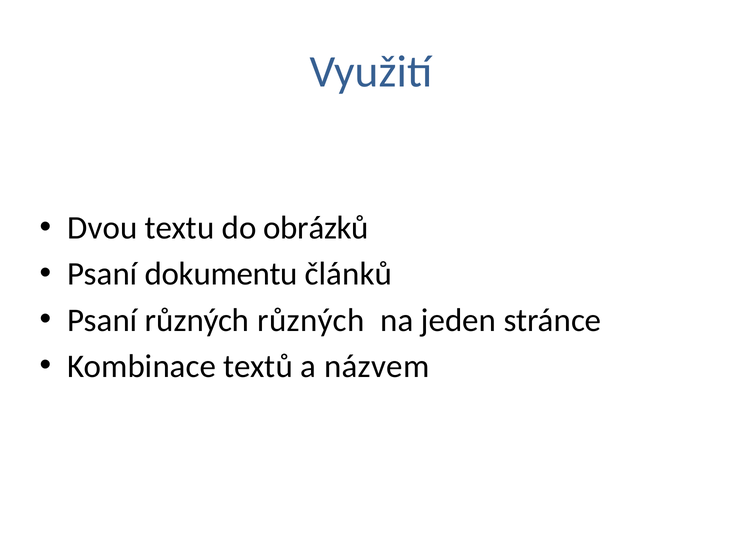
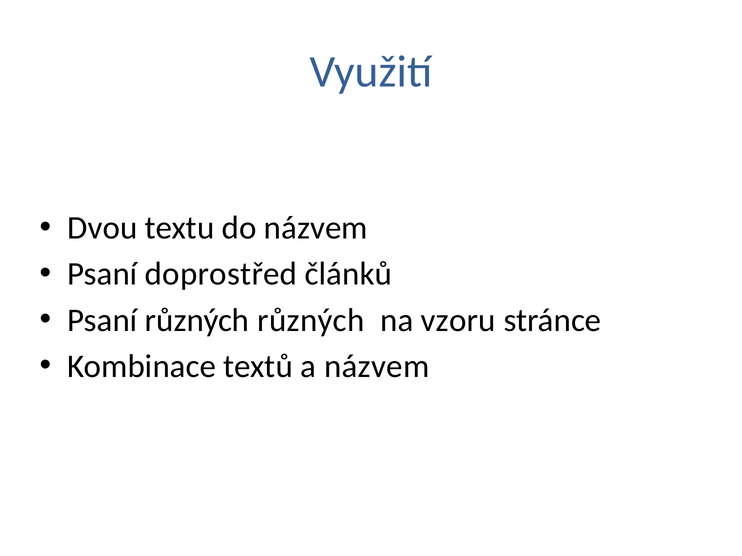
do obrázků: obrázků -> názvem (316, 228)
dokumentu: dokumentu -> doprostřed (221, 274)
jeden: jeden -> vzoru (458, 320)
